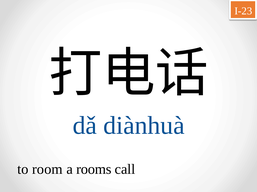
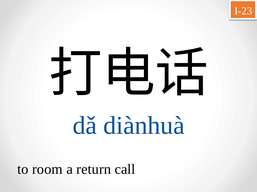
rooms: rooms -> return (94, 170)
